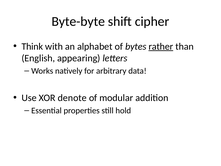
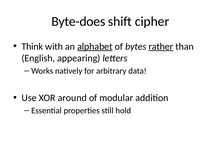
Byte-byte: Byte-byte -> Byte-does (78, 21)
alphabet underline: none -> present (95, 46)
denote: denote -> around (72, 98)
